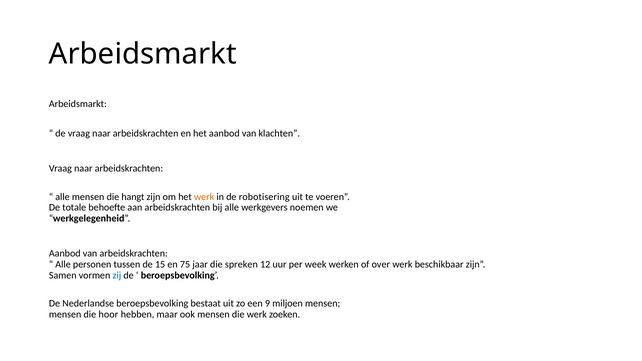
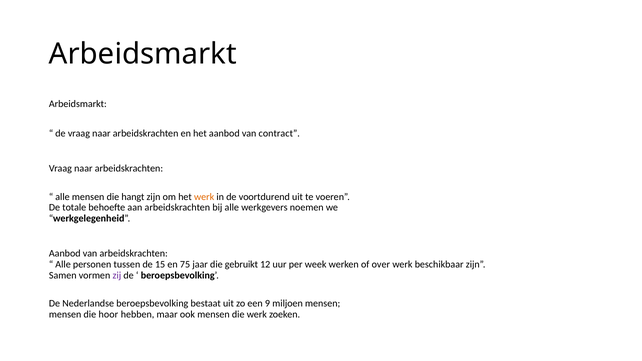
klachten: klachten -> contract (279, 133)
robotisering: robotisering -> voortdurend (264, 197)
spreken: spreken -> gebruikt (241, 264)
zij colour: blue -> purple (117, 275)
